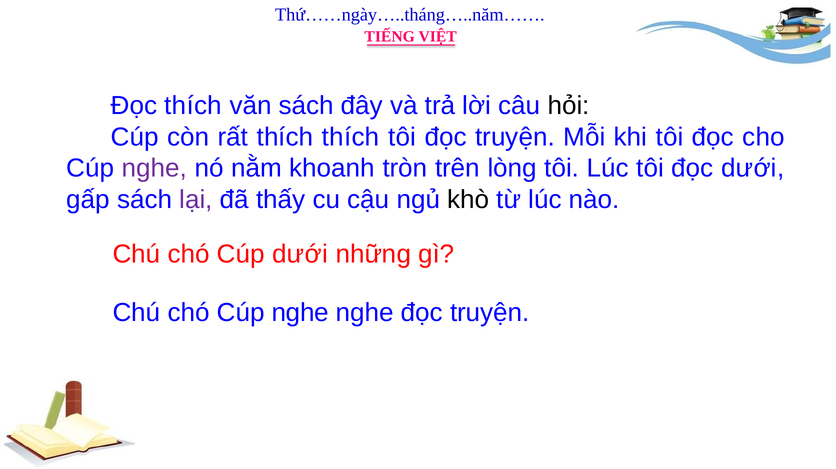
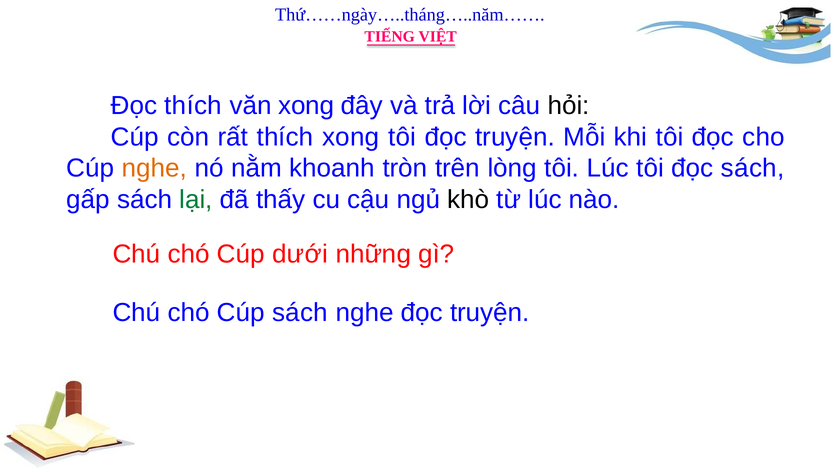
văn sách: sách -> xong (306, 106)
thích thích: thích -> xong (351, 137)
nghe colour: purple -> orange (154, 168)
đọc dưới: dưới -> sách (753, 168)
lại colour: purple -> green (196, 200)
chó Cúp nghe: nghe -> sách (300, 313)
